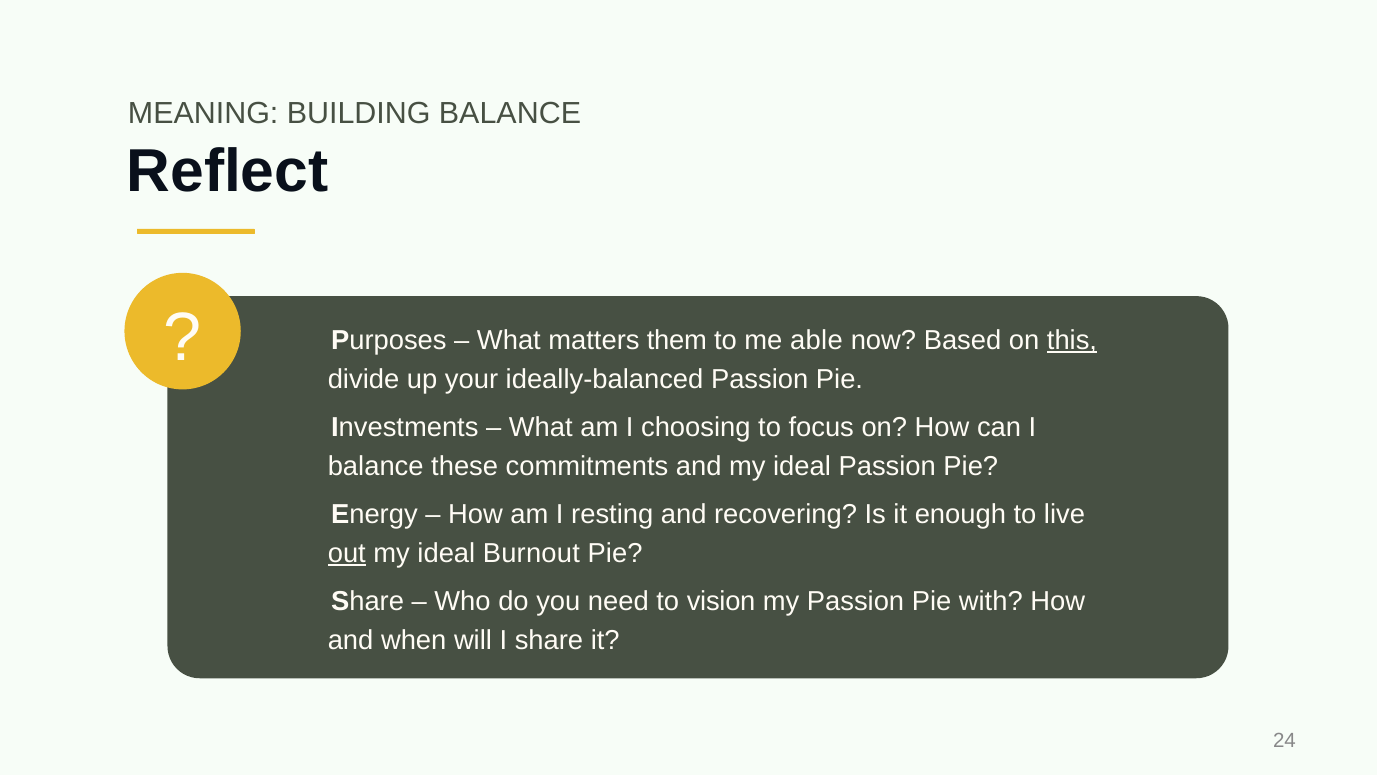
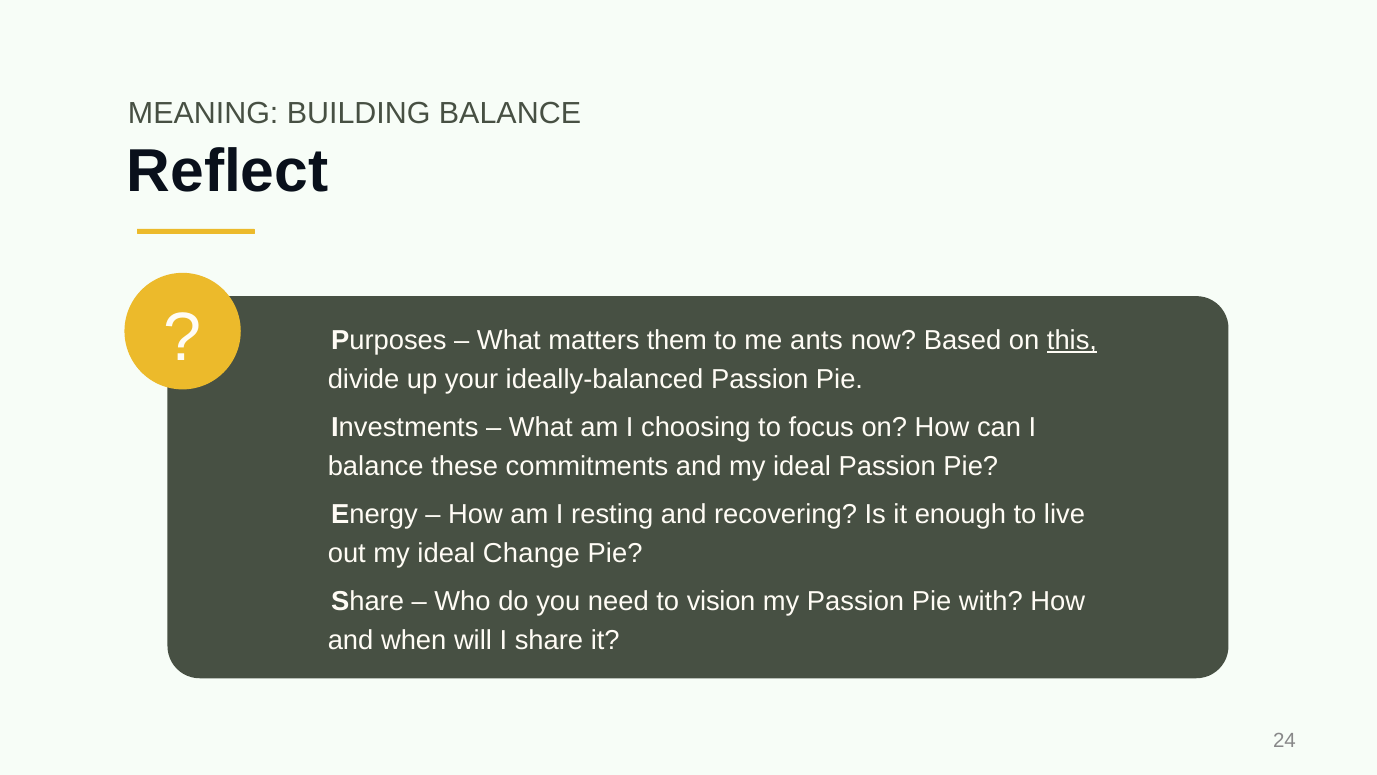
able: able -> ants (816, 340)
out underline: present -> none (347, 553)
Burnout: Burnout -> Change (531, 553)
